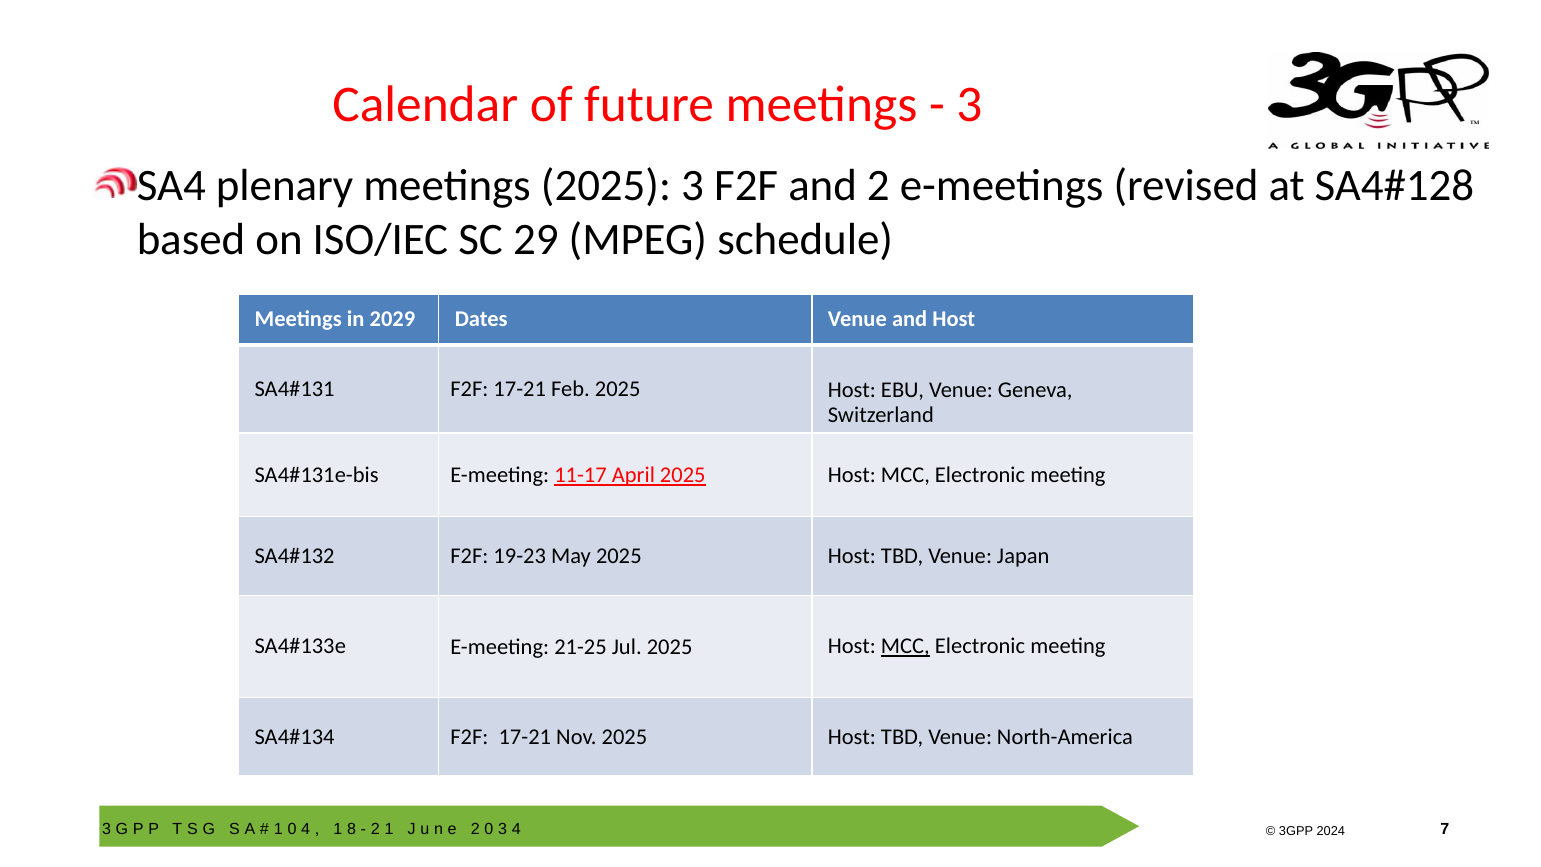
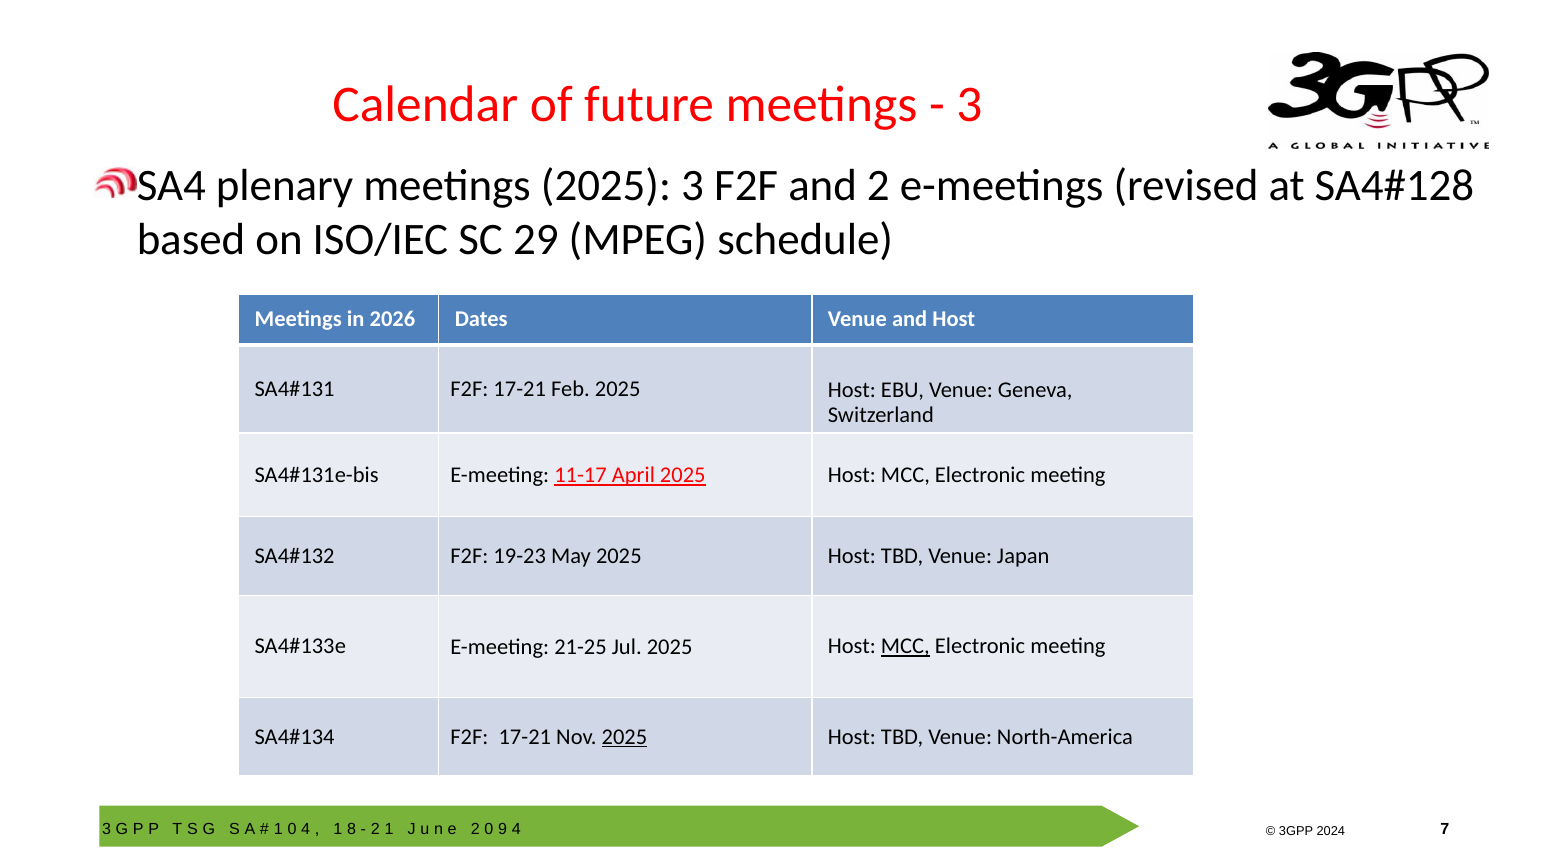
2029: 2029 -> 2026 (392, 319)
2025 underline: none -> present (624, 737)
3: 3 -> 9 (503, 829)
